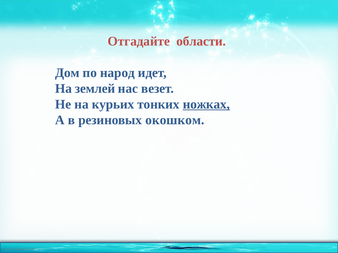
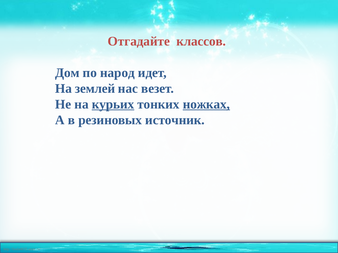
области: области -> классов (201, 41)
курьих underline: none -> present (113, 105)
окошком: окошком -> источник (175, 120)
